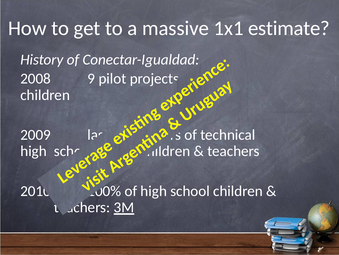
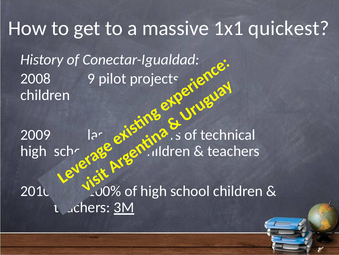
estimate: estimate -> quickest (289, 28)
